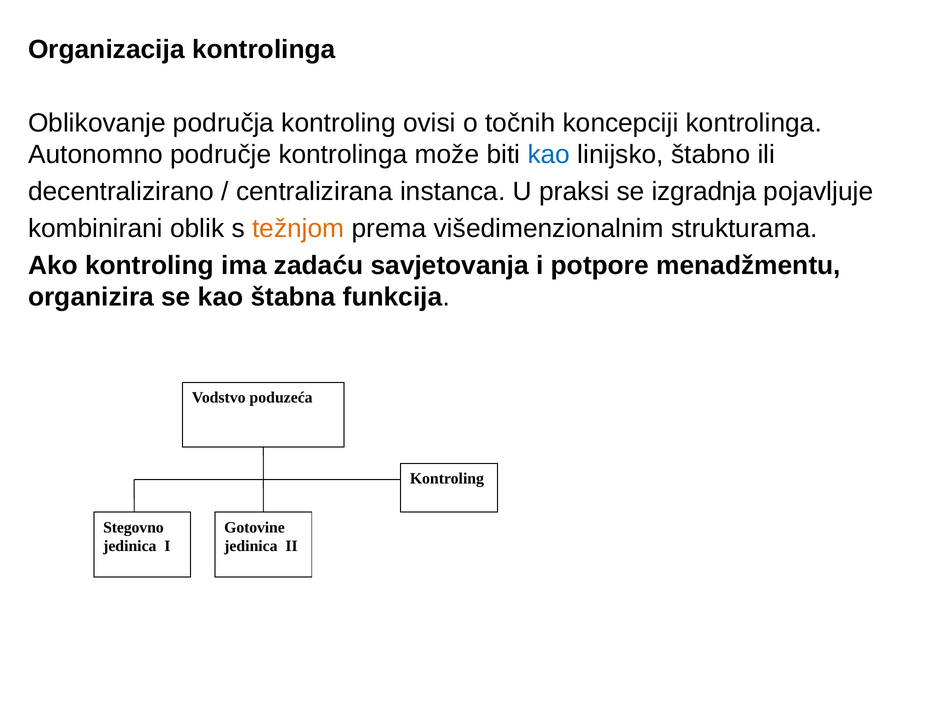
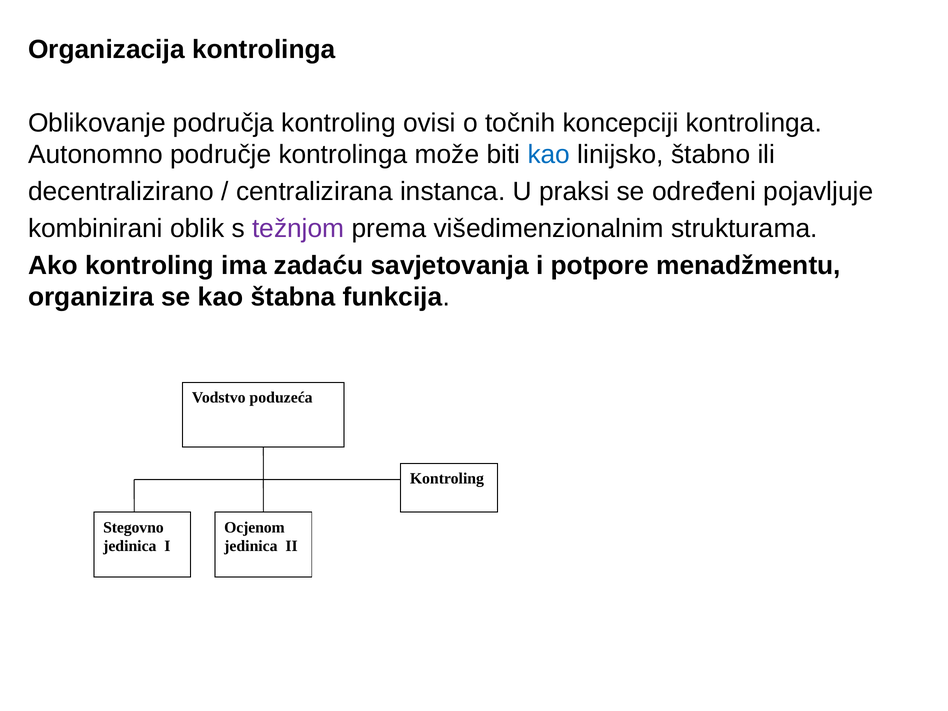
izgradnja: izgradnja -> određeni (704, 192)
težnjom colour: orange -> purple (298, 228)
Gotovine: Gotovine -> Ocjenom (255, 527)
